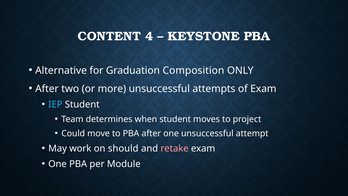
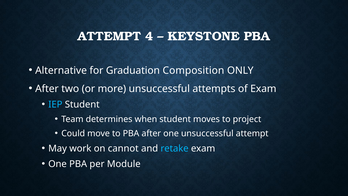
CONTENT: CONTENT -> ATTEMPT (109, 36)
should: should -> cannot (123, 148)
retake colour: pink -> light blue (175, 148)
